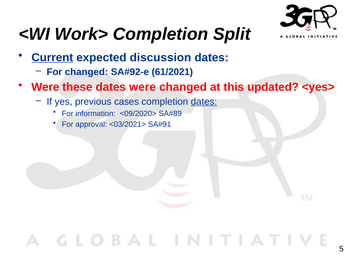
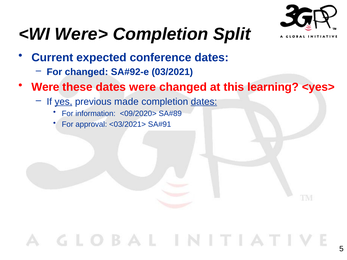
Work>: Work> -> Were> (81, 34)
Current underline: present -> none (52, 58)
discussion: discussion -> conference (161, 58)
61/2021: 61/2021 -> 03/2021 (172, 72)
updated: updated -> learning (273, 87)
yes underline: none -> present (63, 102)
cases: cases -> made (126, 102)
